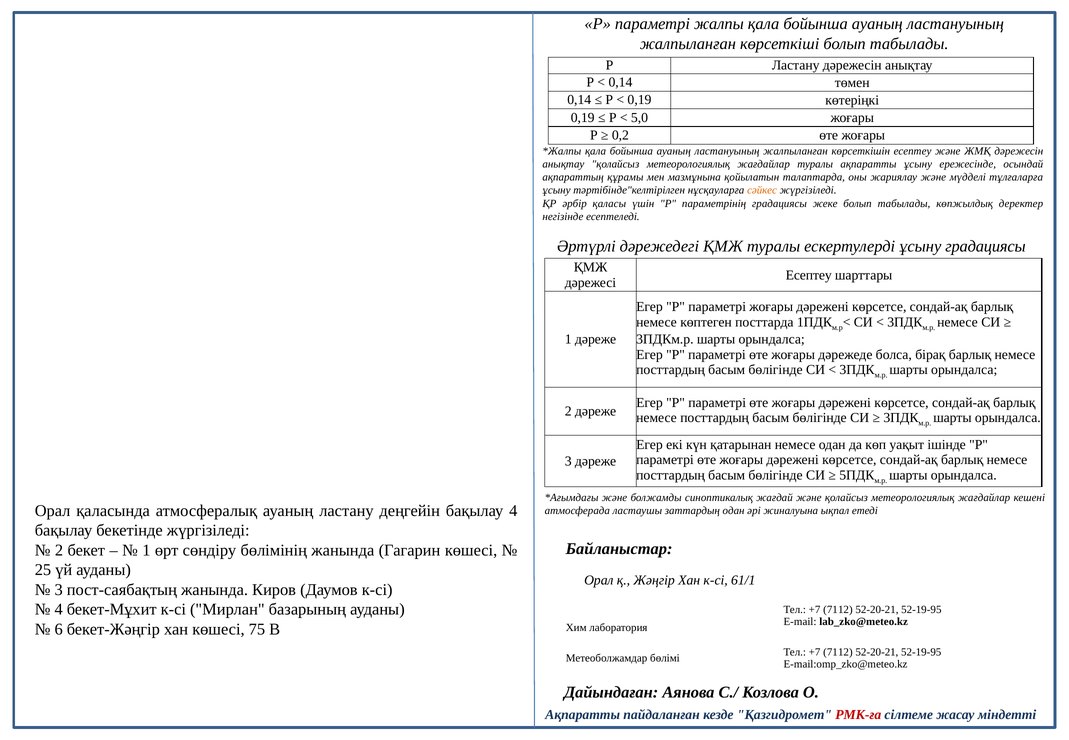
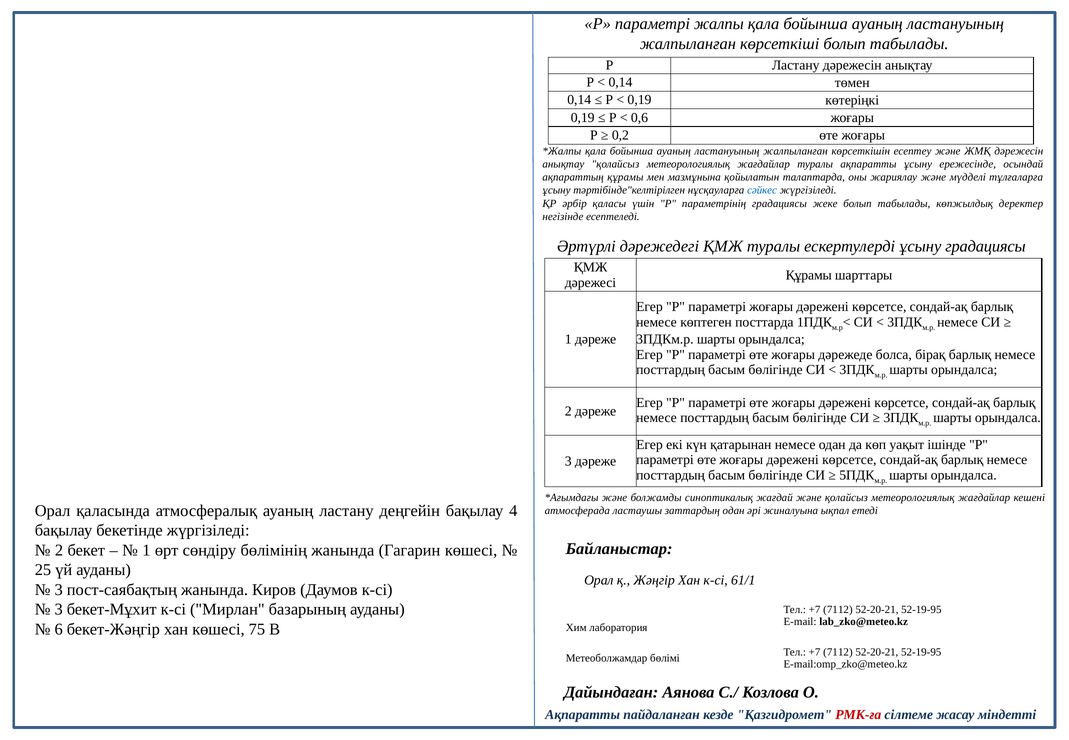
5,0: 5,0 -> 0,6 (639, 118)
сәйкес colour: orange -> blue (762, 190)
Есептеу: Есептеу -> Құрамы (809, 275)
4: 4 -> 3 (59, 610)
